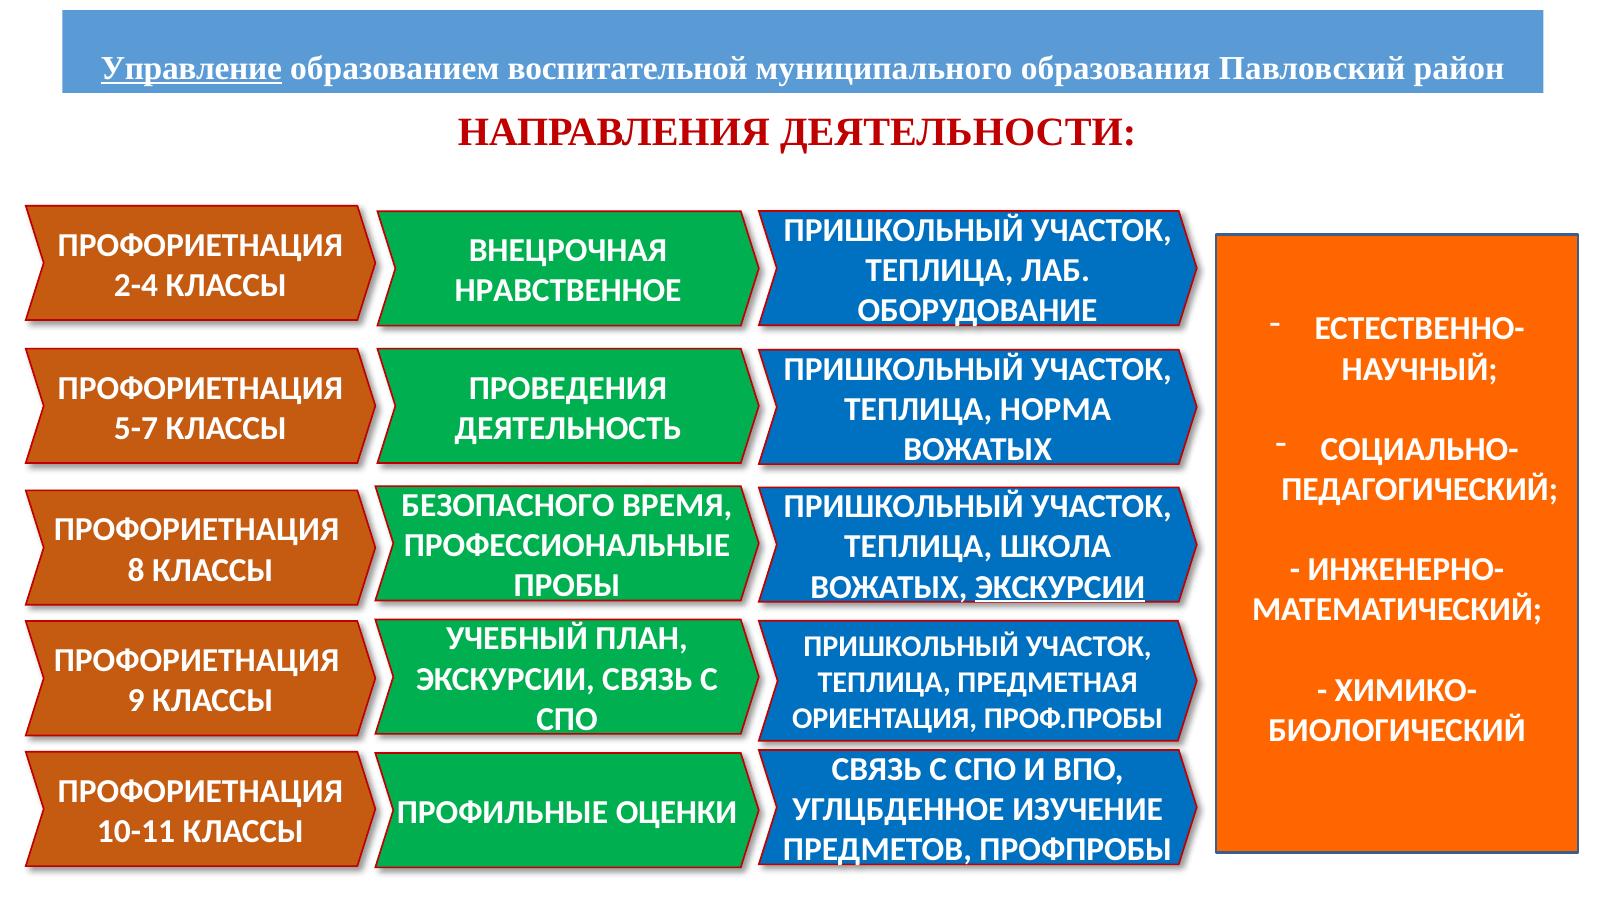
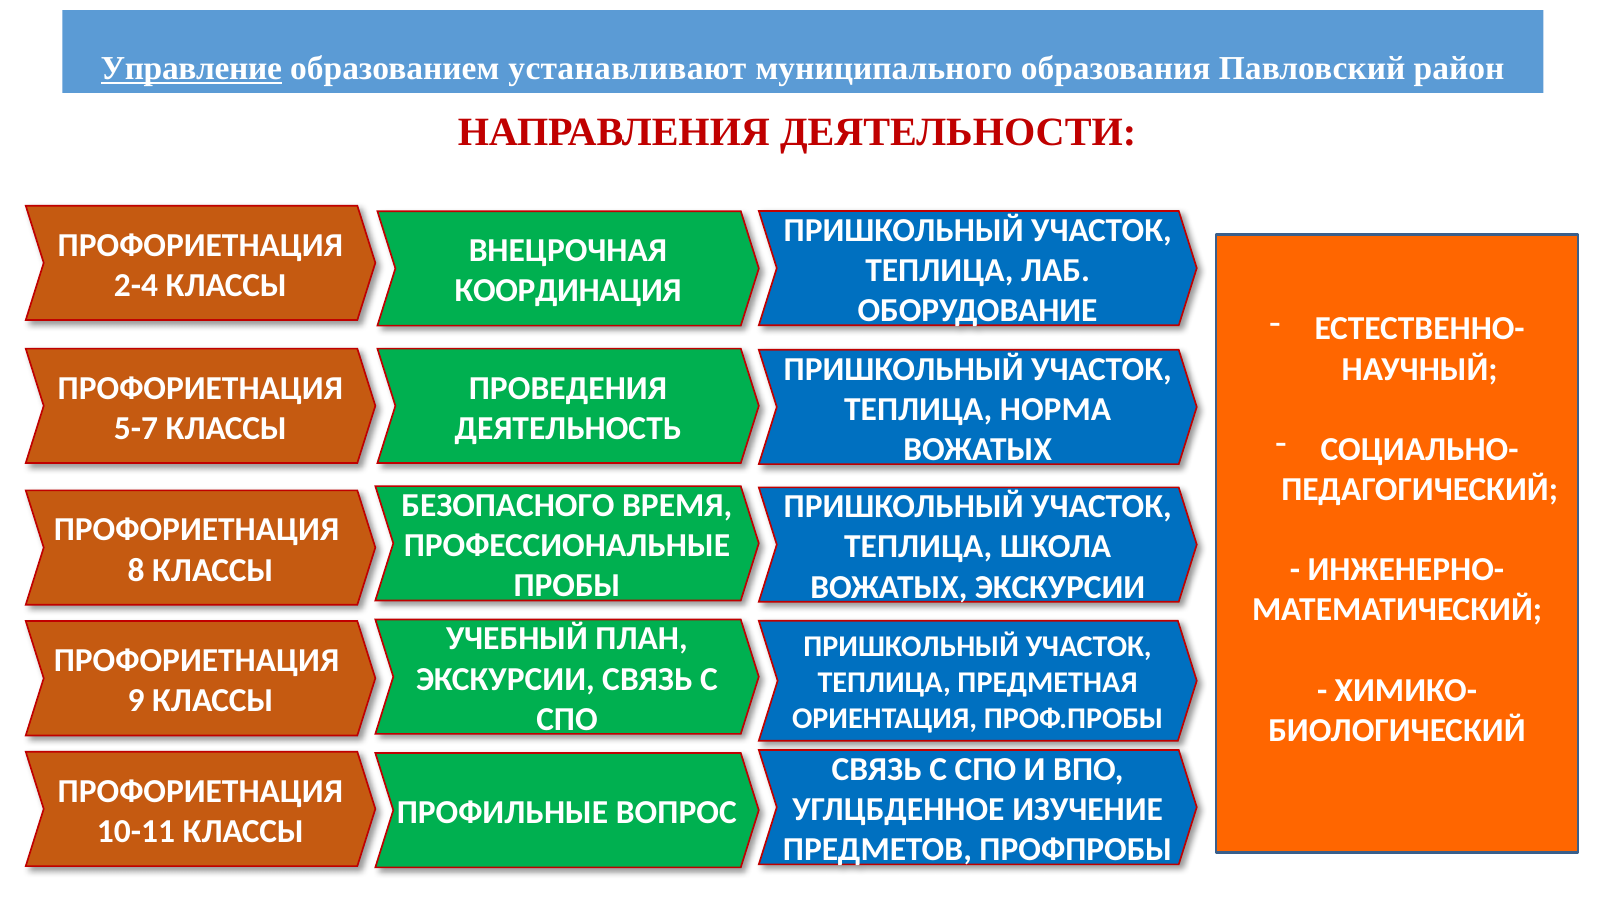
воспитательной: воспитательной -> устанавливают (627, 69)
НРАВСТВЕННОЕ: НРАВСТВЕННОЕ -> КООРДИНАЦИЯ (568, 291)
ЭКСКУРСИИ underline: present -> none (1060, 587)
ОЦЕНКИ: ОЦЕНКИ -> ВОПРОС (676, 813)
